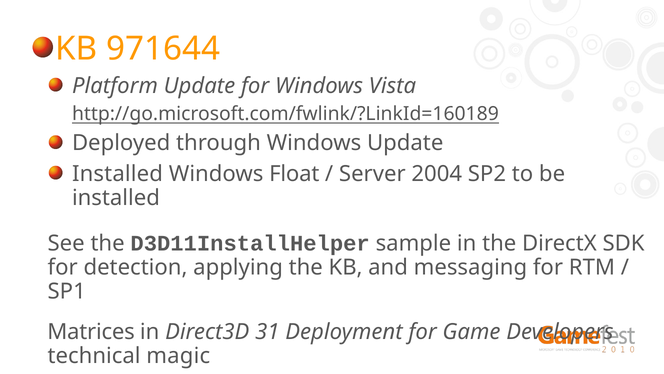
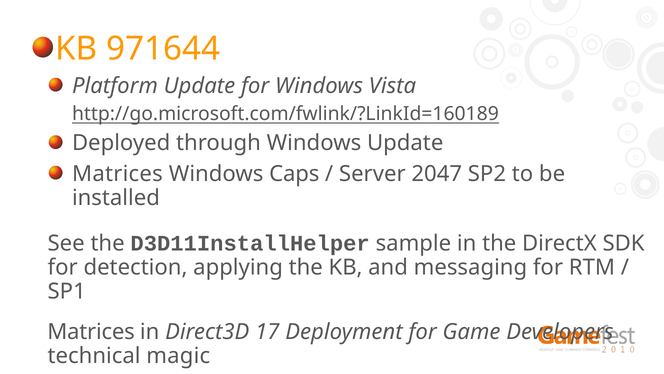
Installed: Installed -> Matrices (117, 174)
Float: Float -> Caps (294, 174)
2004: 2004 -> 2047 (437, 174)
31: 31 -> 17 (267, 332)
